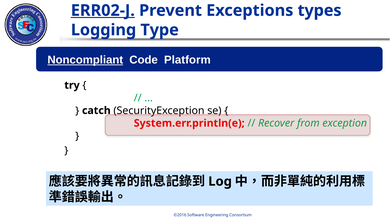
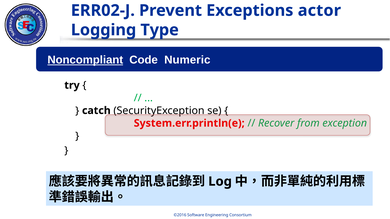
ERR02-J underline: present -> none (103, 10)
types: types -> actor (319, 10)
Platform: Platform -> Numeric (187, 60)
